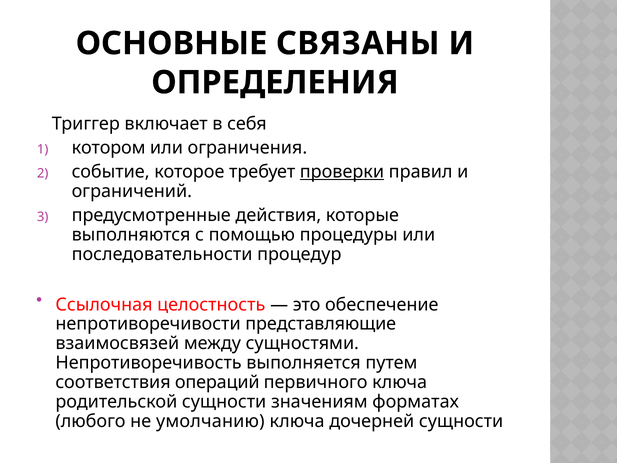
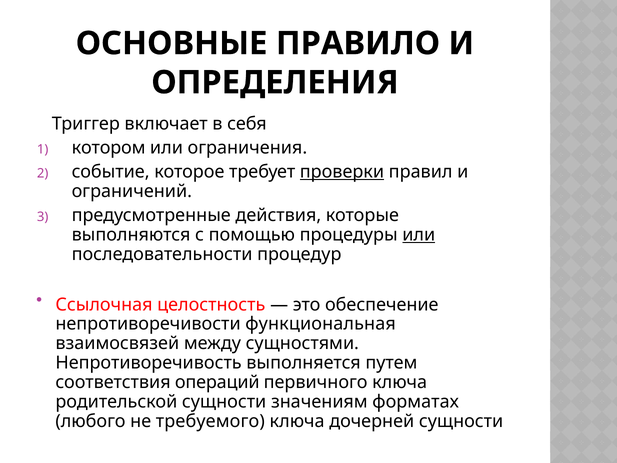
СВЯЗАНЫ: СВЯЗАНЫ -> ПРАВИЛО (358, 43)
или underline: none -> present (419, 235)
представляющие: представляющие -> функциональная (321, 324)
умолчанию: умолчанию -> требуемого (210, 421)
